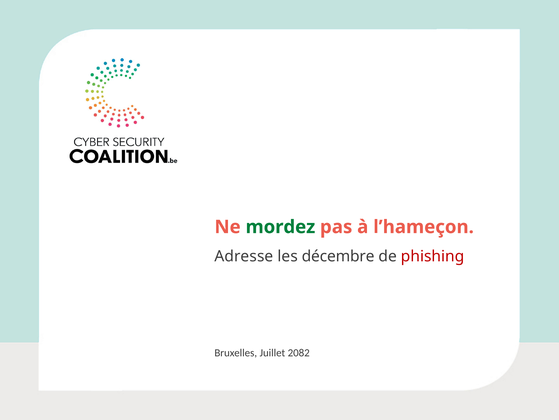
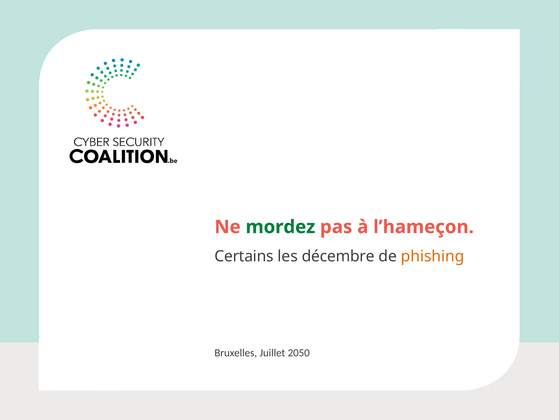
Adresse: Adresse -> Certains (244, 256)
phishing colour: red -> orange (433, 256)
2082: 2082 -> 2050 (299, 352)
